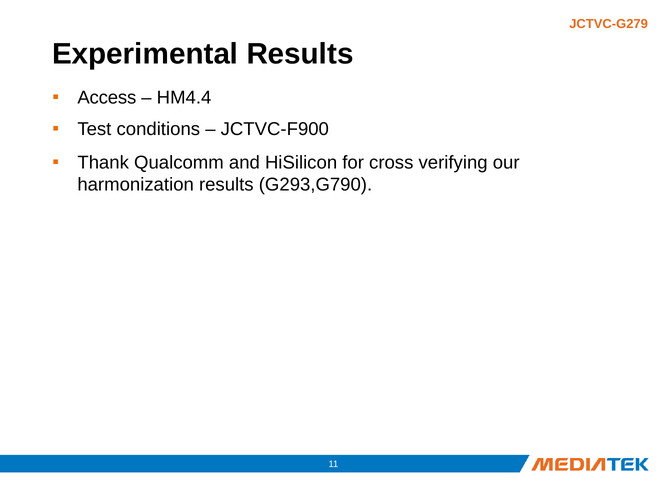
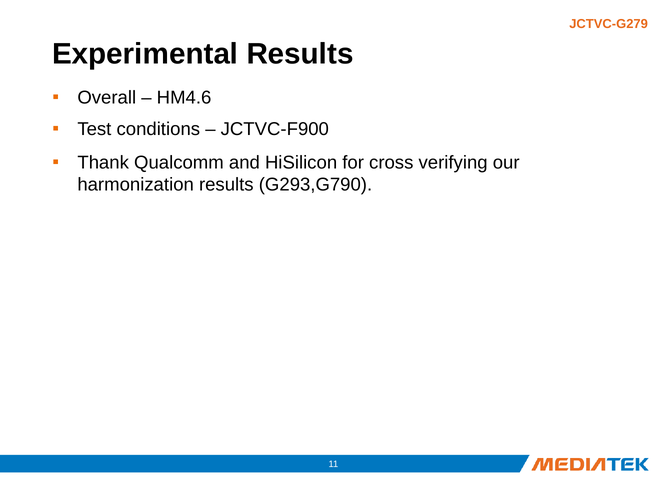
Access: Access -> Overall (107, 98)
HM4.4: HM4.4 -> HM4.6 (184, 98)
